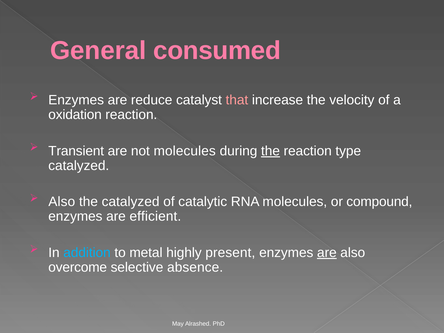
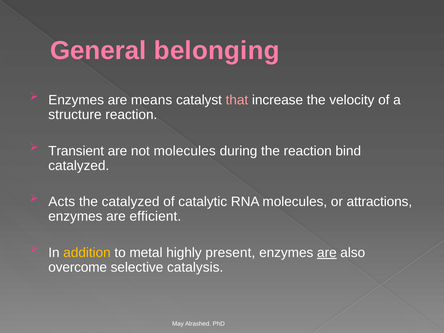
consumed: consumed -> belonging (217, 51)
reduce: reduce -> means (152, 100)
oxidation: oxidation -> structure (75, 115)
the underline: present -> none (270, 151)
type: type -> bind (348, 151)
Also: Also -> Acts (62, 202)
compound: compound -> attractions (379, 202)
addition colour: light blue -> yellow (87, 253)
absence: absence -> catalysis (195, 267)
